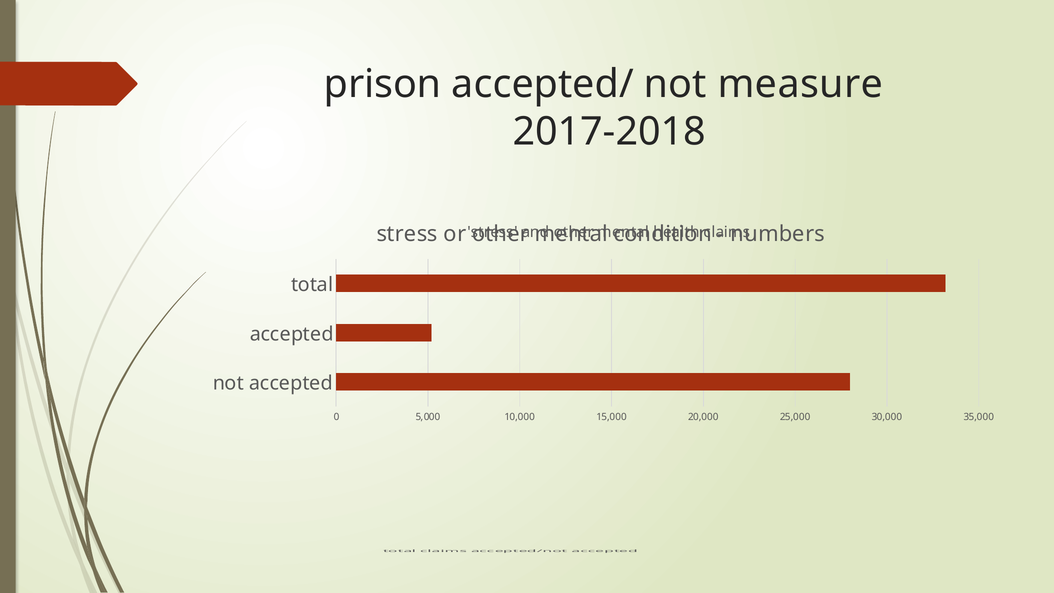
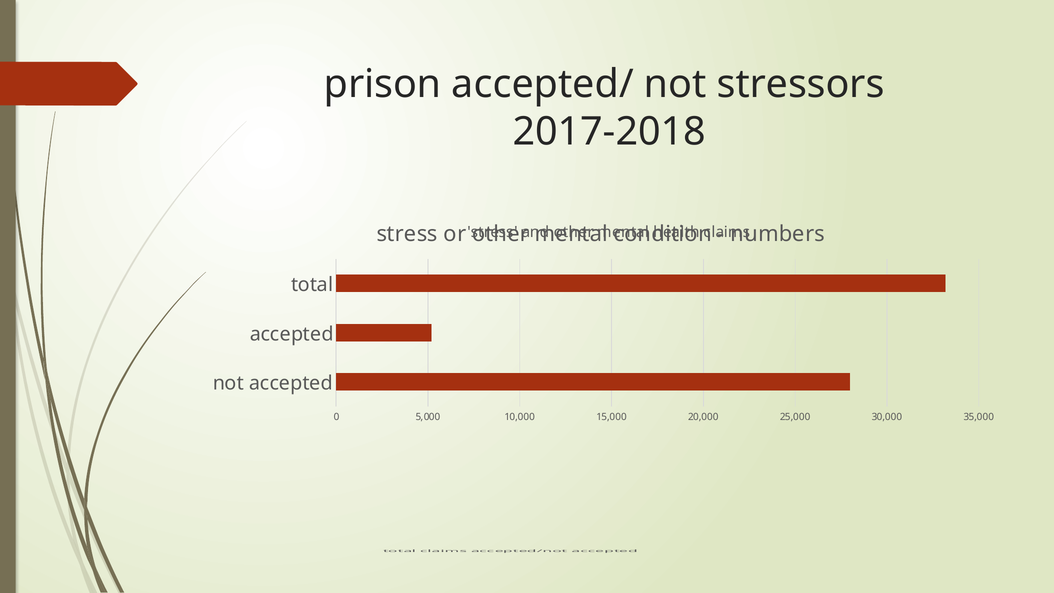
measure: measure -> stressors (801, 84)
